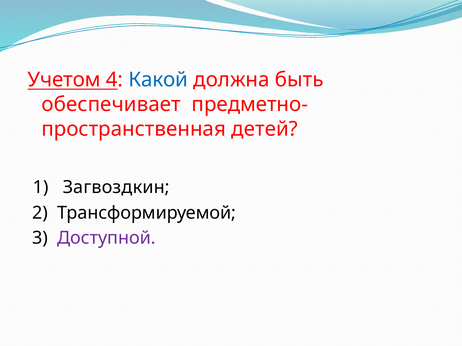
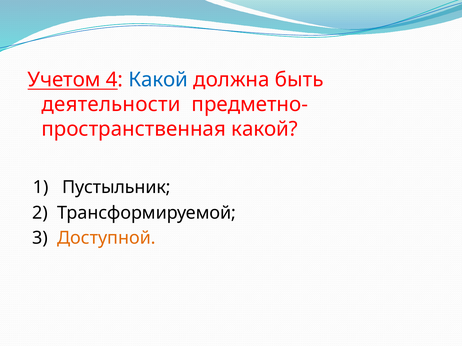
обеспечивает: обеспечивает -> деятельности (111, 105)
детей: детей -> какой (265, 129)
Загвоздкин: Загвоздкин -> Пустыльник (116, 188)
Доступной colour: purple -> orange (106, 238)
